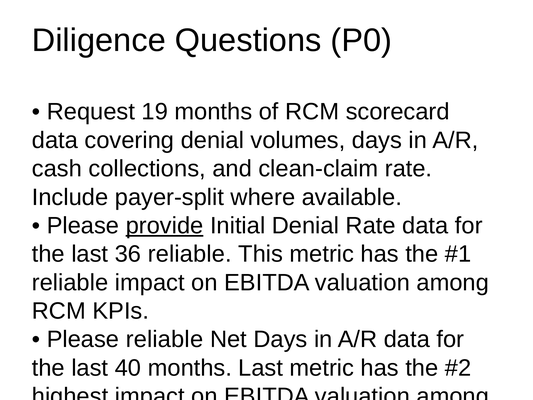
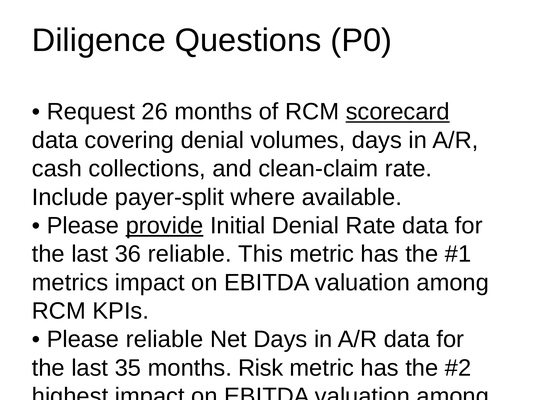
19: 19 -> 26 (155, 112)
scorecard underline: none -> present (398, 112)
reliable: reliable -> metrics (70, 282)
40: 40 -> 35 (128, 368)
months Last: Last -> Risk (261, 368)
